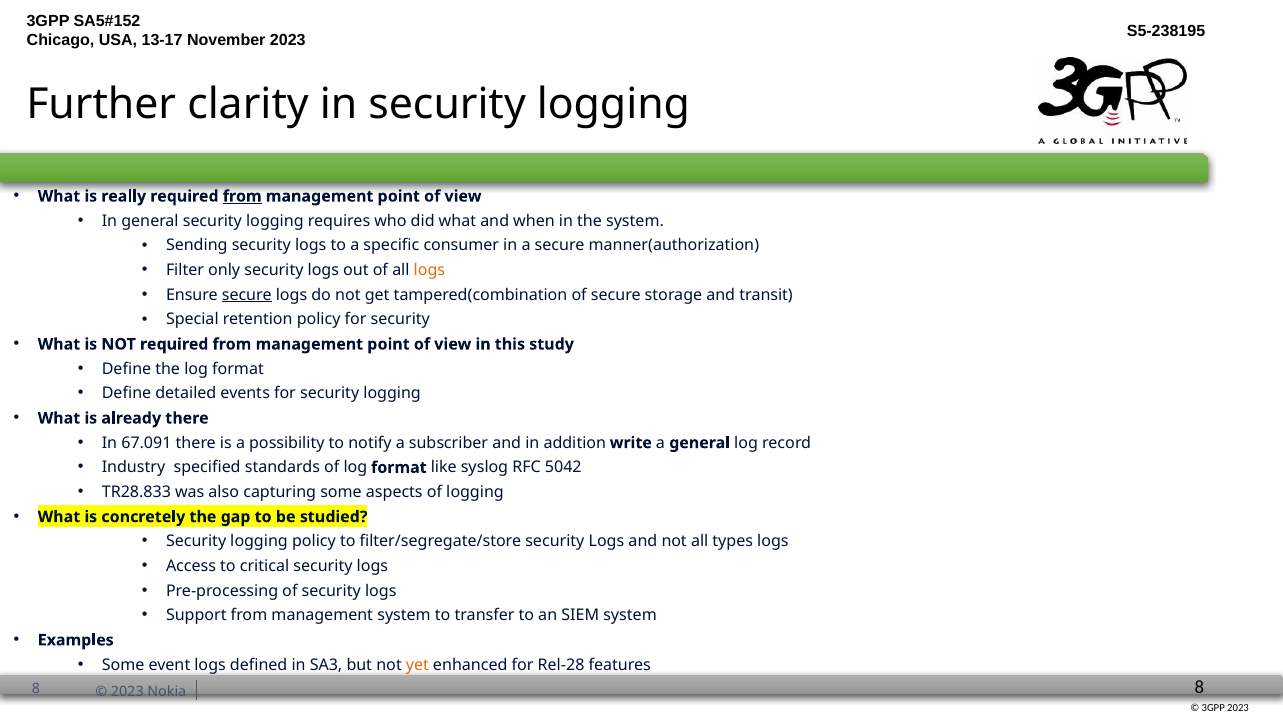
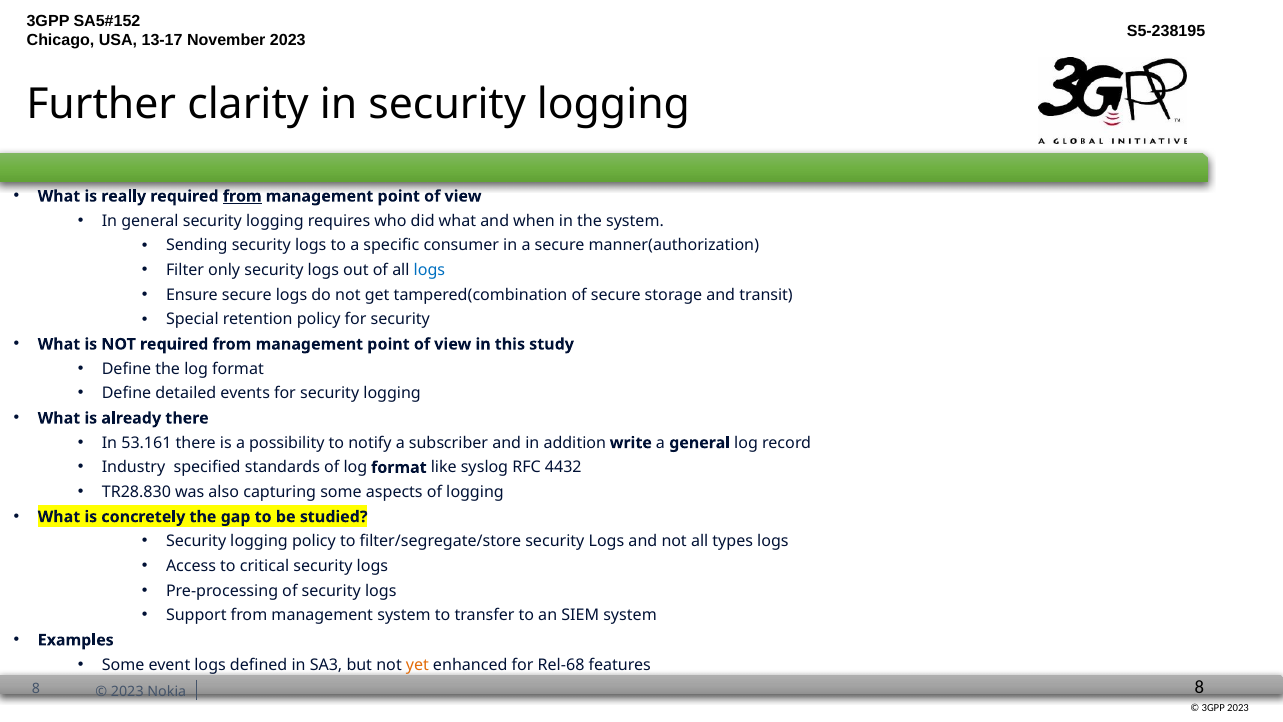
logs colour: orange -> blue (429, 270)
secure underline: present -> none (247, 295)
67.091: 67.091 -> 53.161 (146, 443)
5042: 5042 -> 4432 (563, 467)
TR28.833: TR28.833 -> TR28.830 (136, 492)
Rel-28: Rel-28 -> Rel-68 (561, 665)
